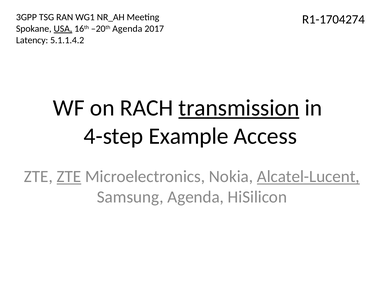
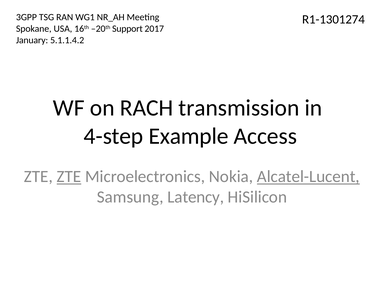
R1-1704274: R1-1704274 -> R1-1301274 (333, 19)
USA underline: present -> none (63, 29)
–20th Agenda: Agenda -> Support (127, 29)
Latency: Latency -> January (32, 40)
transmission underline: present -> none (239, 108)
Samsung Agenda: Agenda -> Latency (196, 197)
